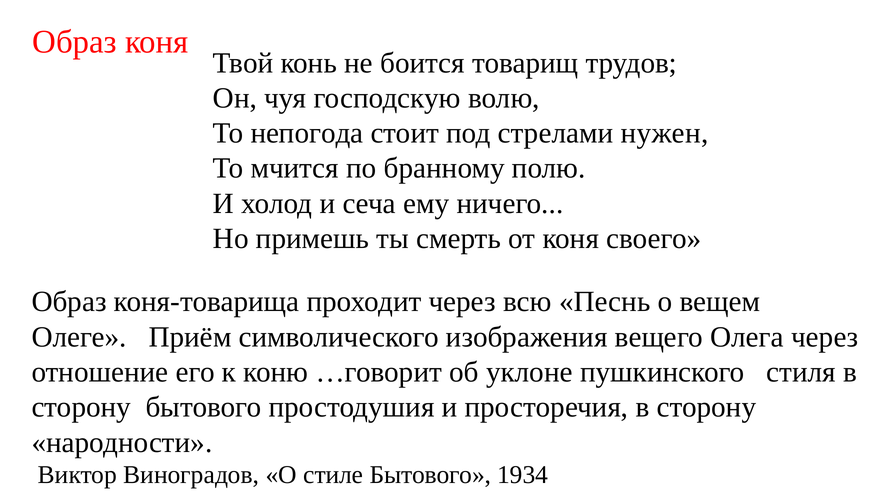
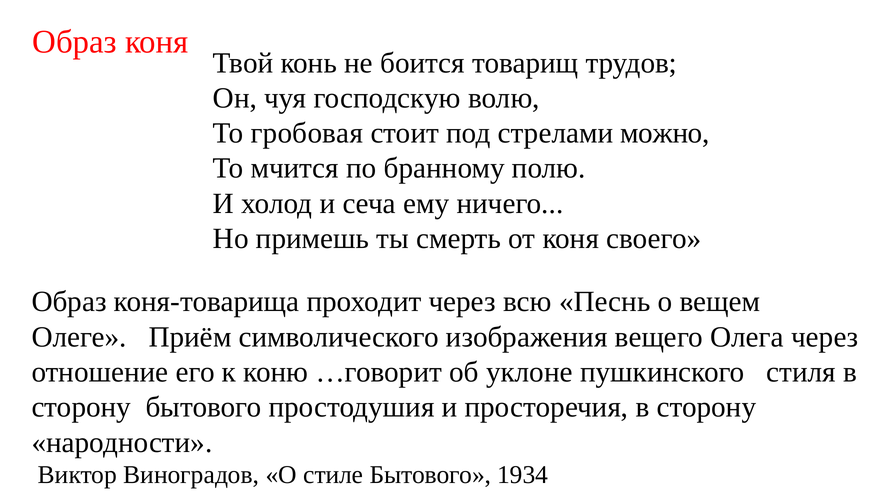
непогода: непогода -> гробовая (307, 133)
нужен: нужен -> можно (665, 133)
